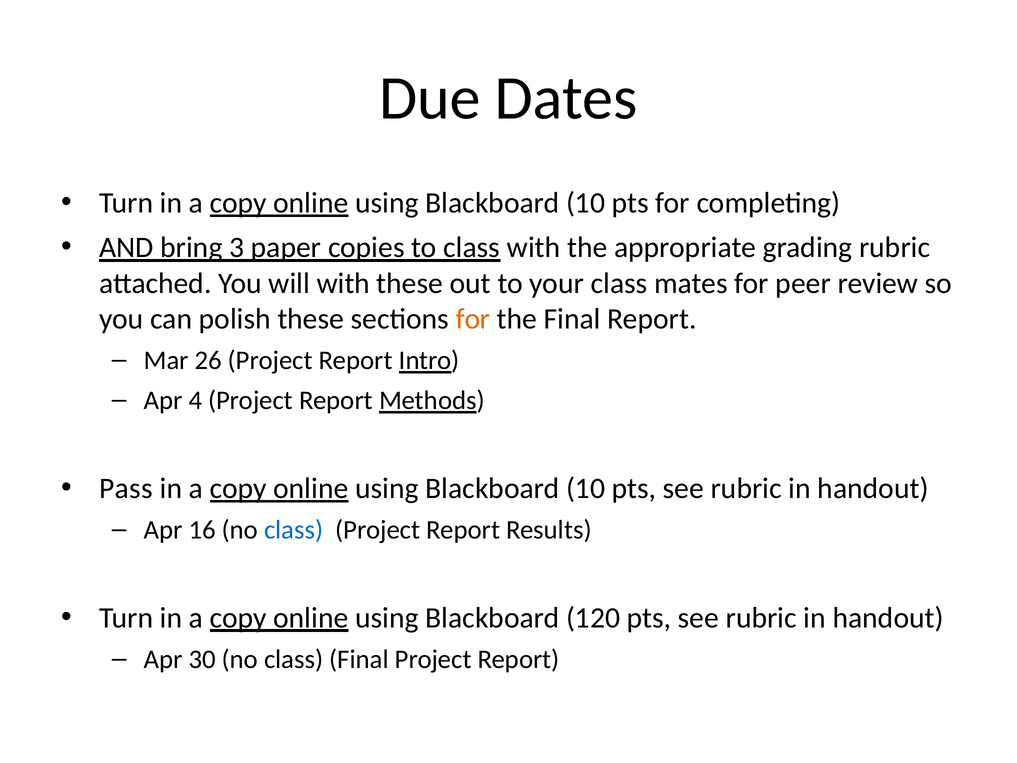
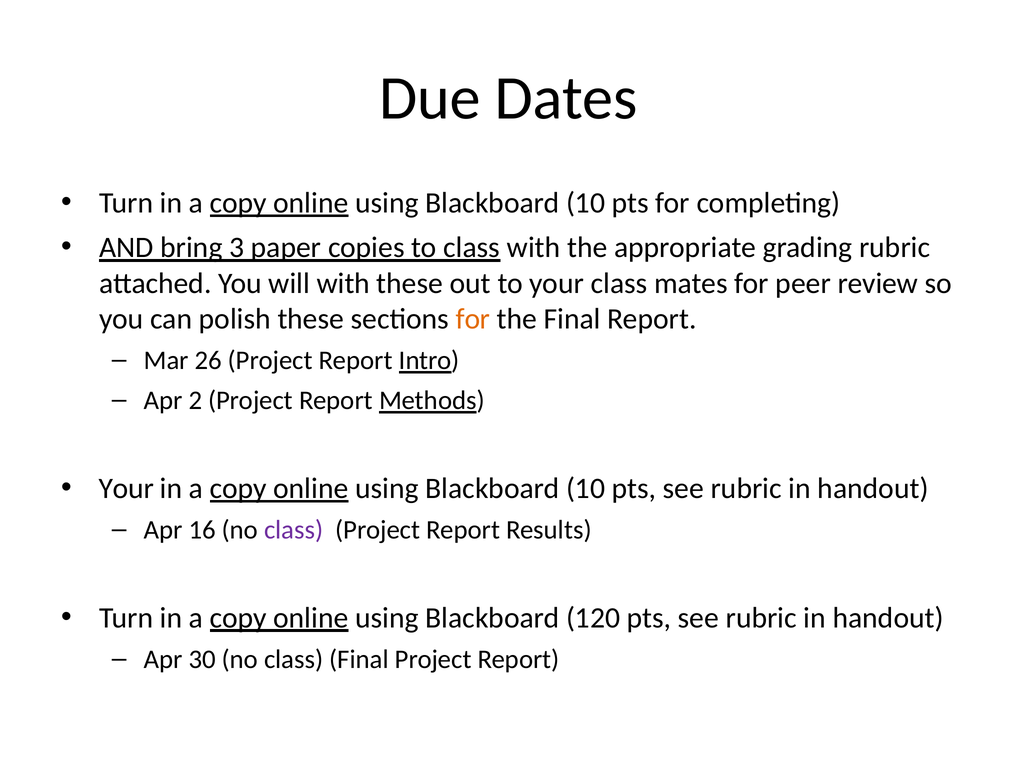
4: 4 -> 2 (195, 401)
Pass: Pass -> Your (126, 488)
class colour: blue -> purple (294, 530)
